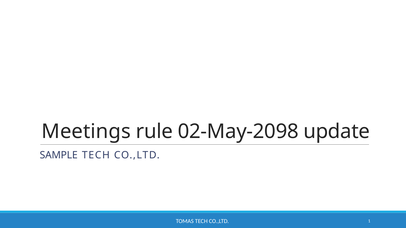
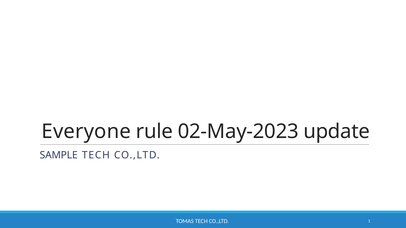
Meetings: Meetings -> Everyone (86, 132)
02-May-2098: 02-May-2098 -> 02-May-2023 (238, 132)
